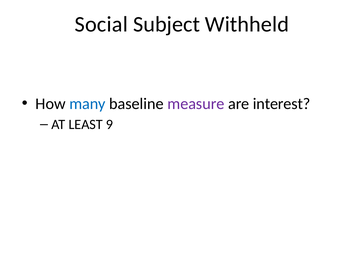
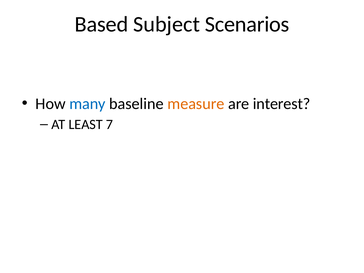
Social: Social -> Based (101, 24)
Withheld: Withheld -> Scenarios (247, 24)
measure colour: purple -> orange (196, 104)
9: 9 -> 7 (109, 125)
